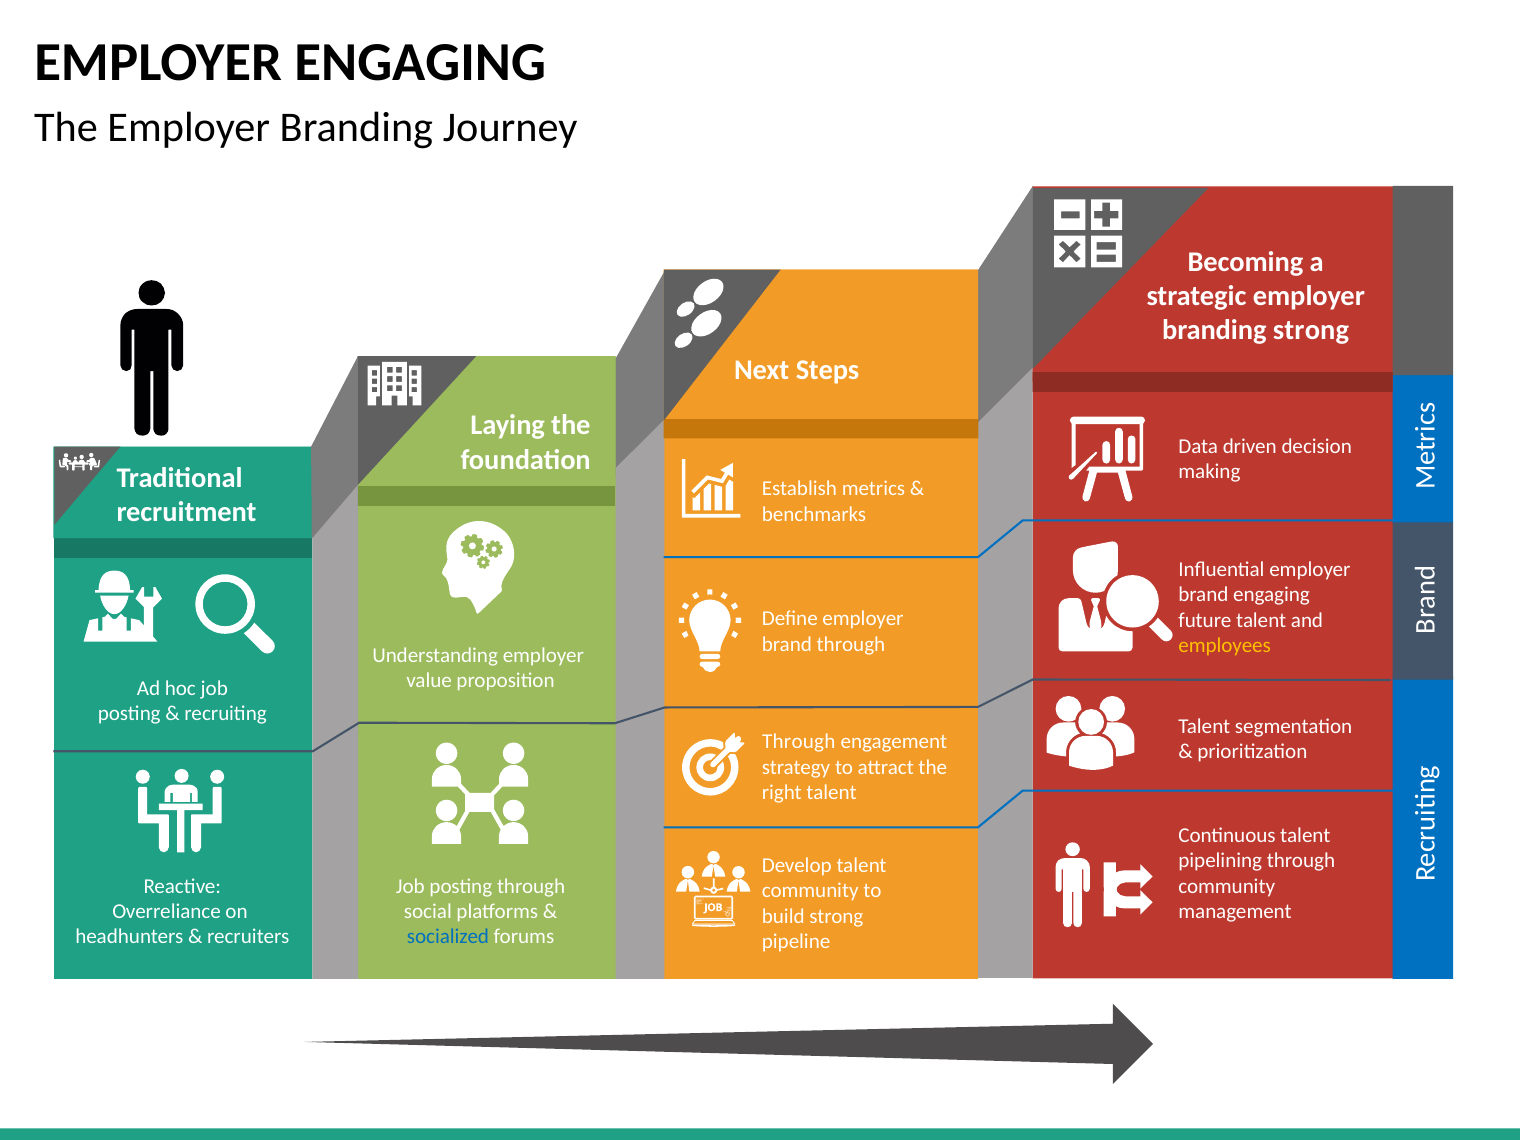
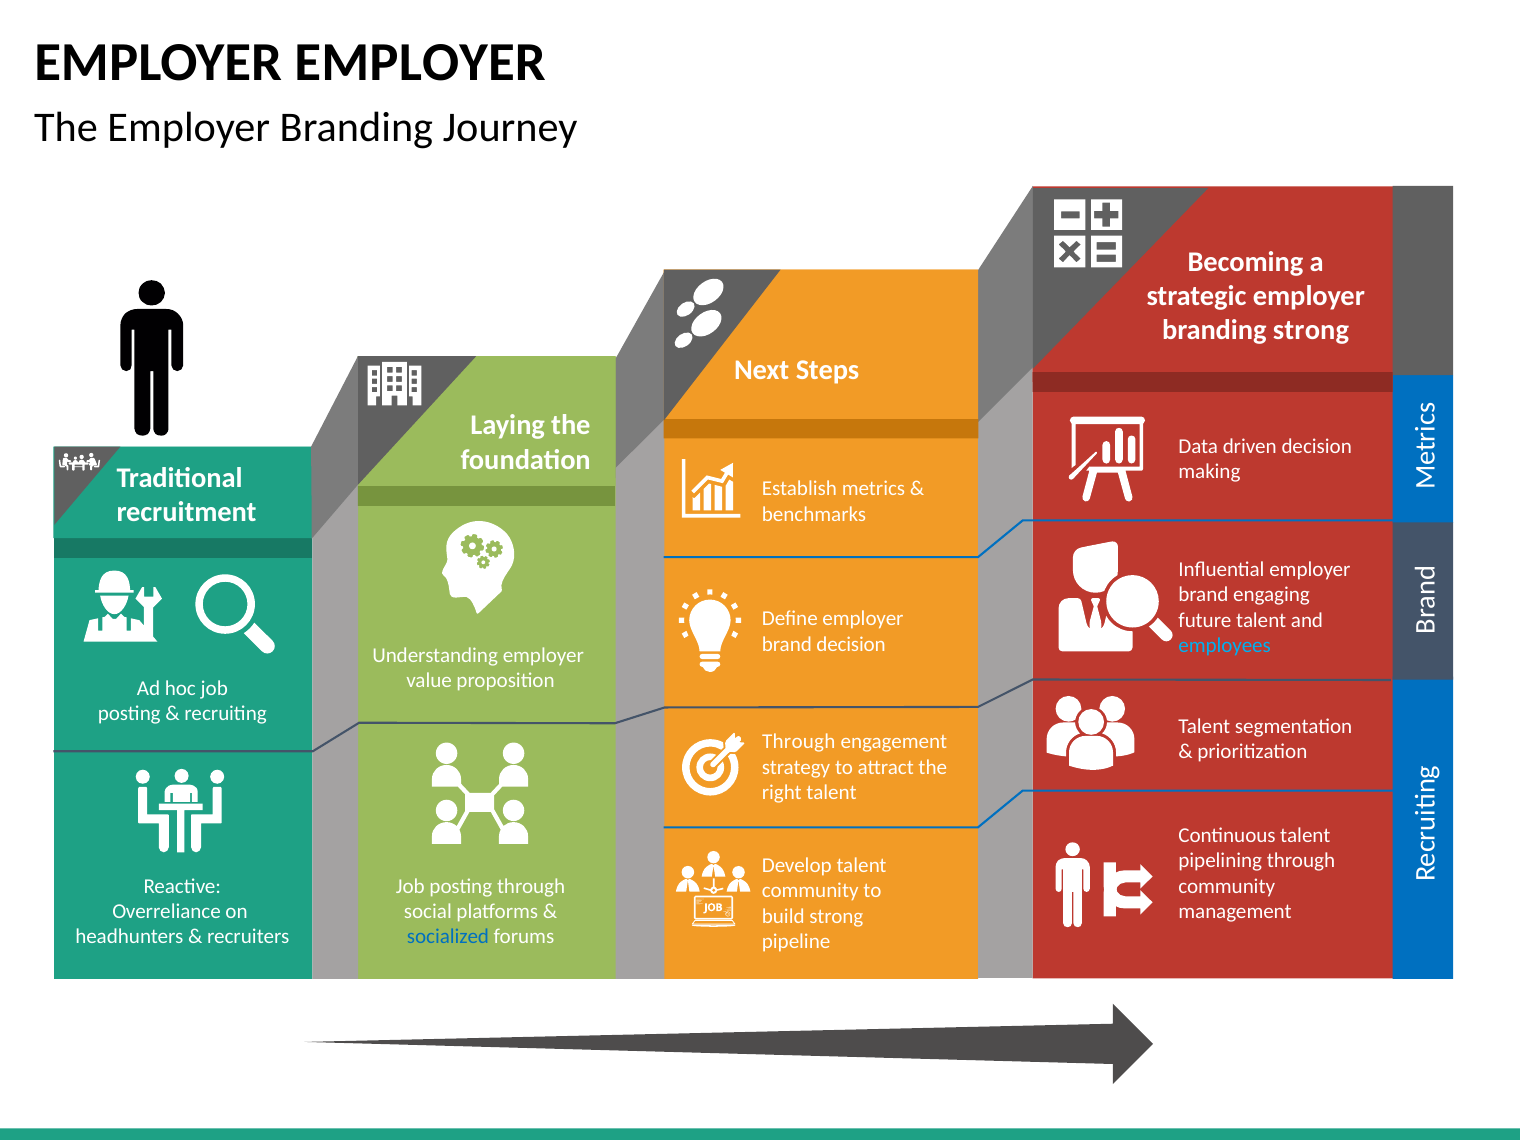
EMPLOYER ENGAGING: ENGAGING -> EMPLOYER (420, 62)
brand through: through -> decision (851, 644)
employees colour: yellow -> light blue (1225, 645)
